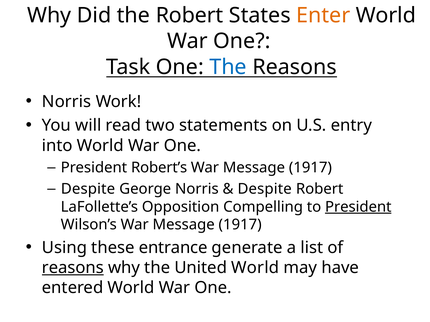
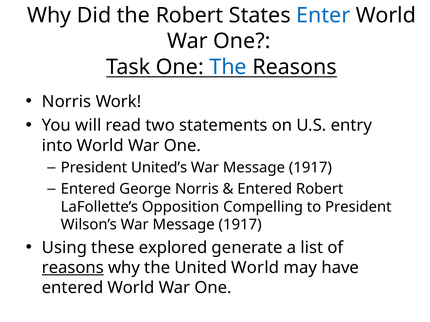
Enter colour: orange -> blue (323, 15)
Robert’s: Robert’s -> United’s (159, 168)
Despite: Despite -> Entered (88, 189)
Despite: Despite -> Entered (265, 189)
President underline: present -> none (358, 207)
entrance: entrance -> explored (173, 248)
